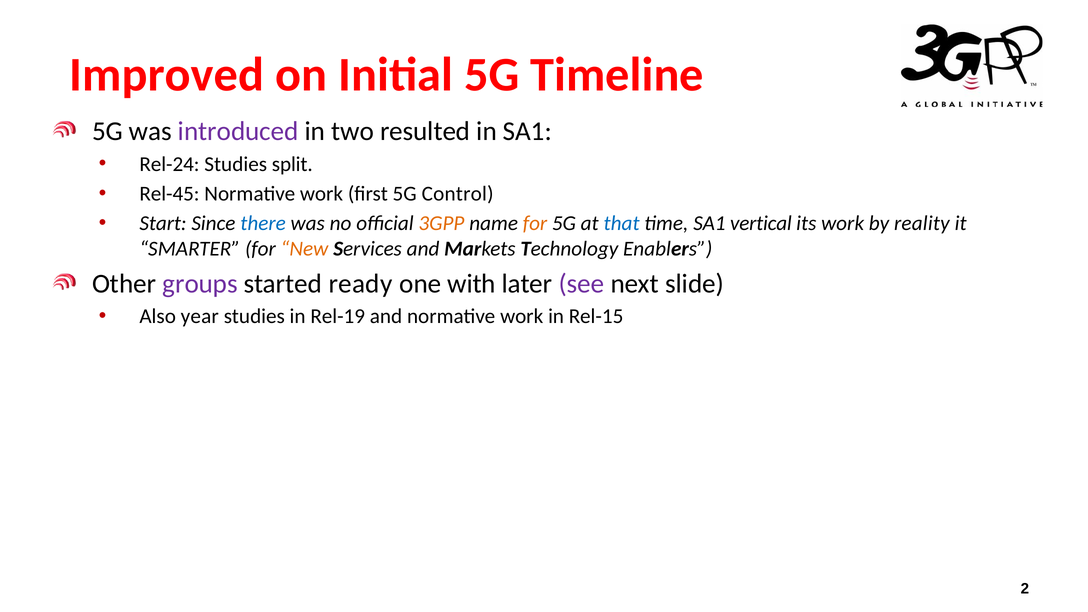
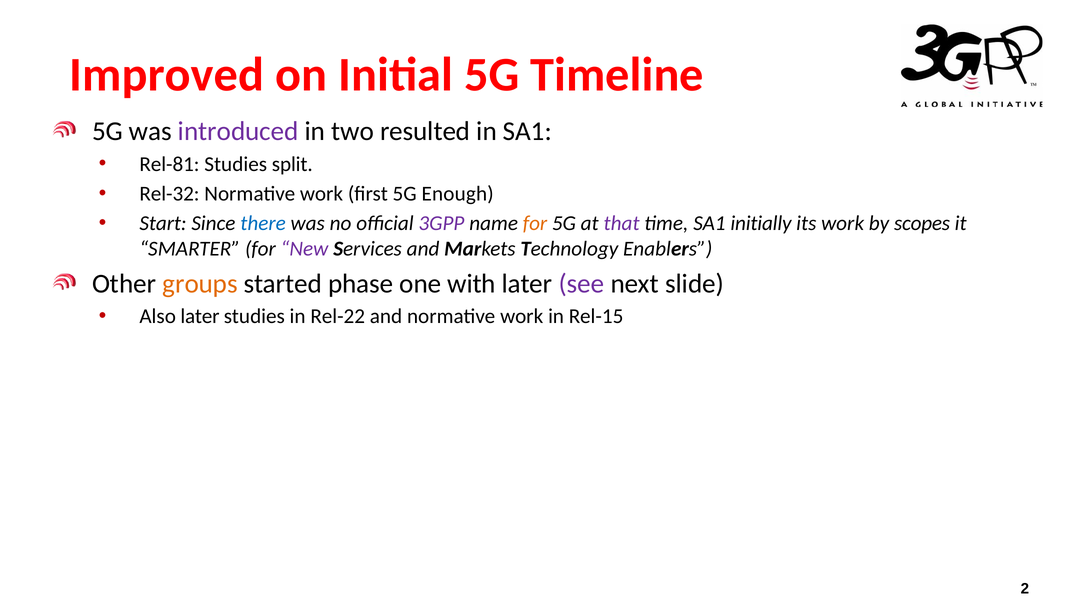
Rel-24: Rel-24 -> Rel-81 (169, 164)
Rel-45: Rel-45 -> Rel-32 (169, 194)
Control: Control -> Enough (458, 194)
3GPP colour: orange -> purple (441, 223)
that colour: blue -> purple (622, 223)
vertical: vertical -> initially (761, 223)
reality: reality -> scopes (922, 223)
New colour: orange -> purple (304, 249)
groups colour: purple -> orange (200, 284)
ready: ready -> phase (361, 284)
Also year: year -> later (200, 316)
Rel-19: Rel-19 -> Rel-22 (338, 316)
